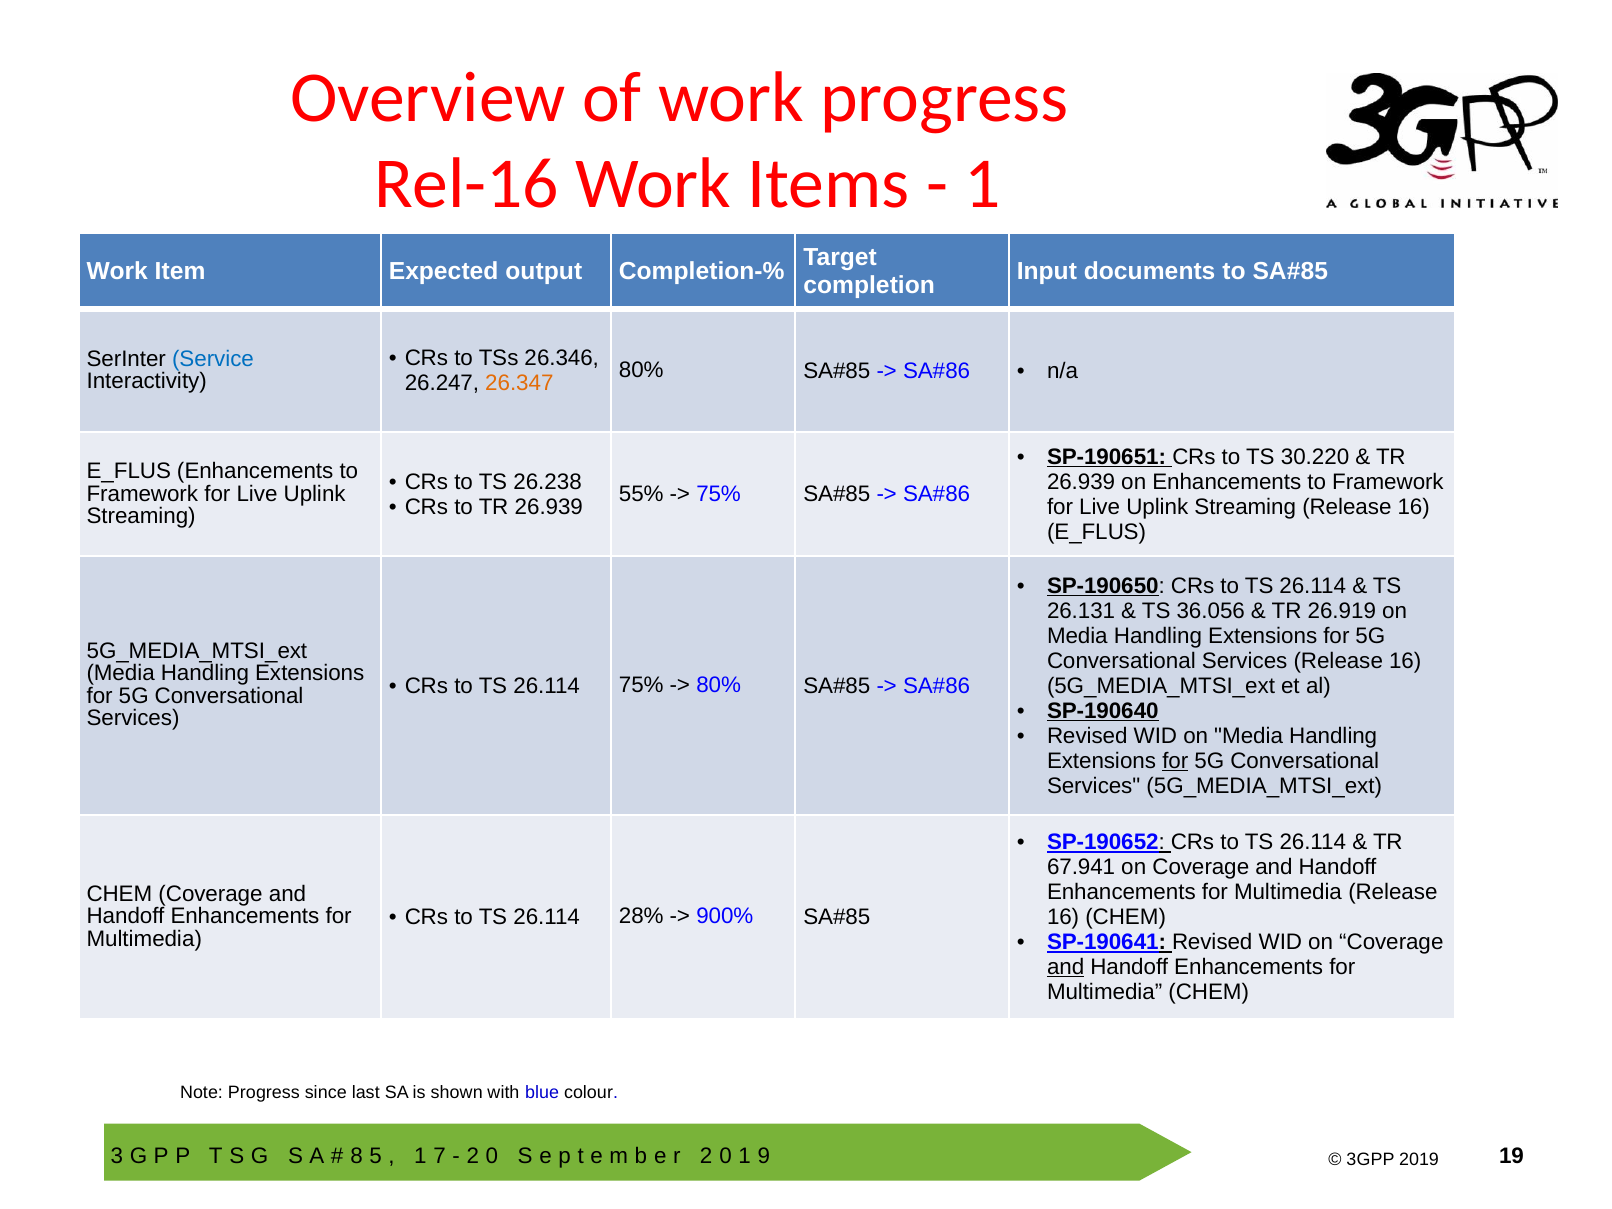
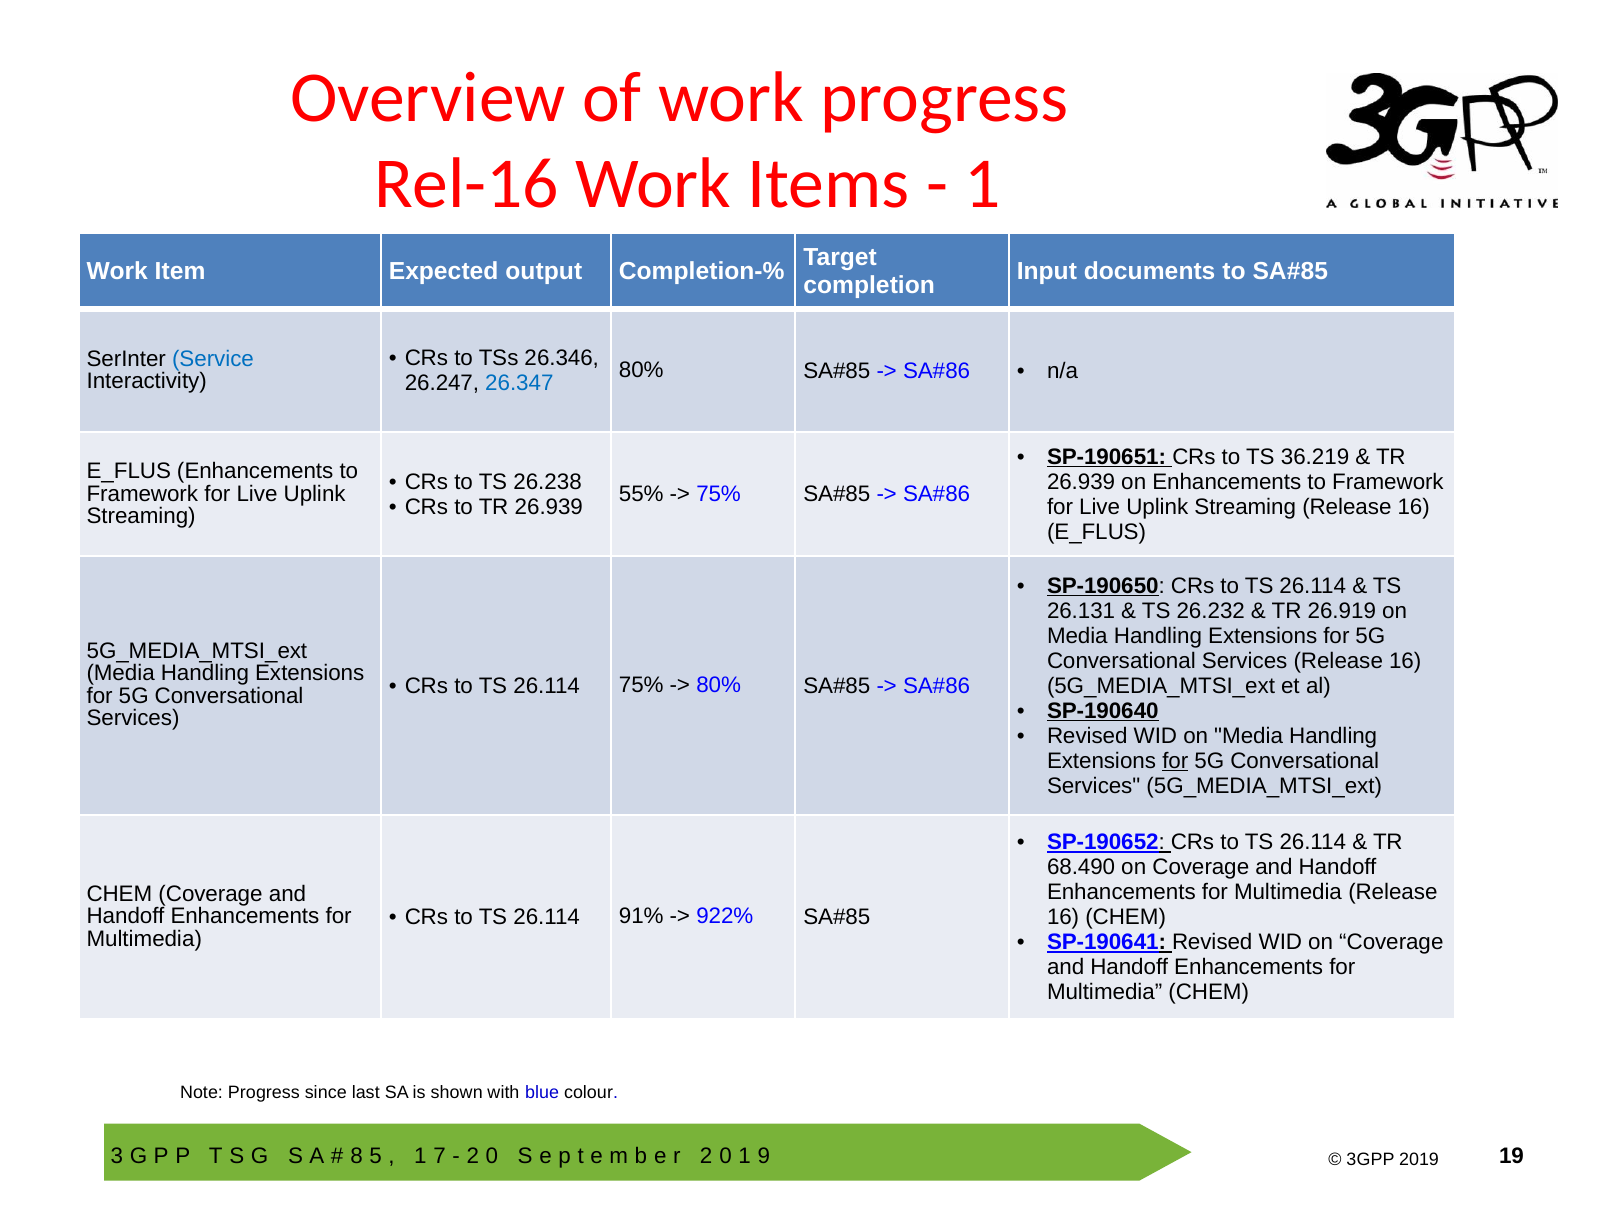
26.347 colour: orange -> blue (519, 383)
30.220: 30.220 -> 36.219 (1315, 457)
36.056: 36.056 -> 26.232 (1211, 611)
67.941: 67.941 -> 68.490 (1081, 867)
28%: 28% -> 91% (641, 916)
900%: 900% -> 922% (725, 916)
and underline: present -> none (1066, 967)
